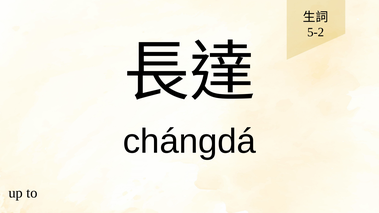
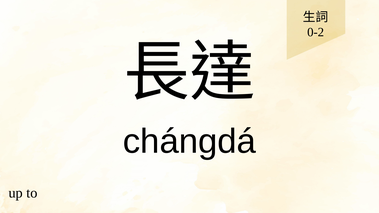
5-2: 5-2 -> 0-2 (316, 32)
